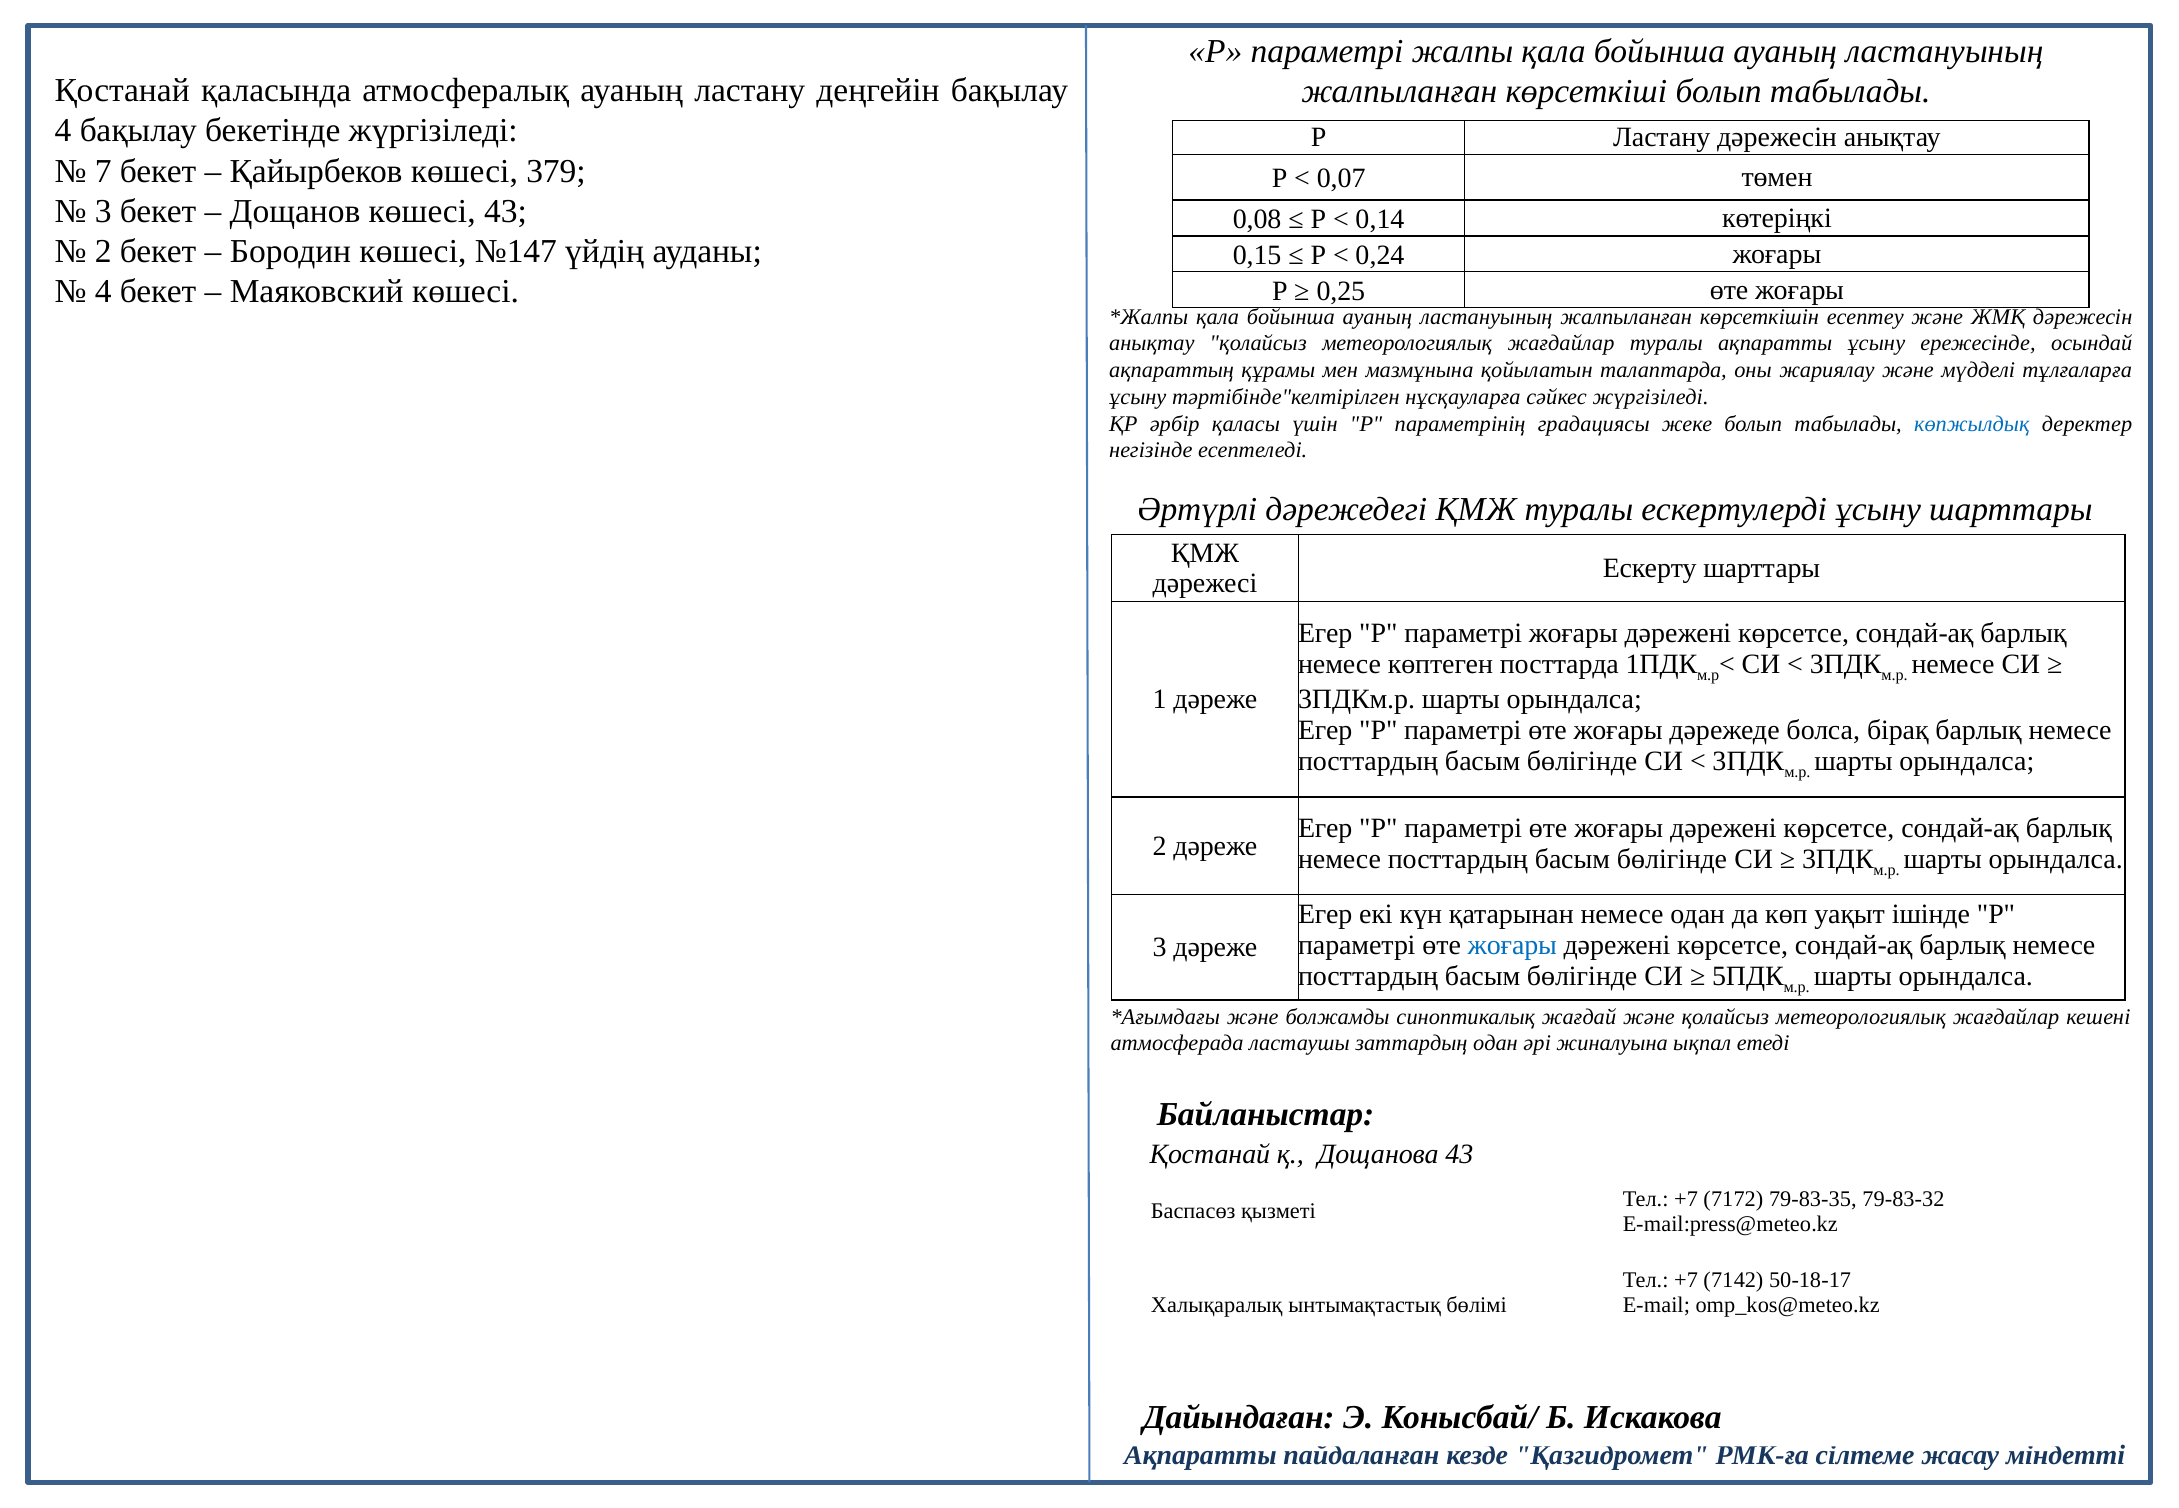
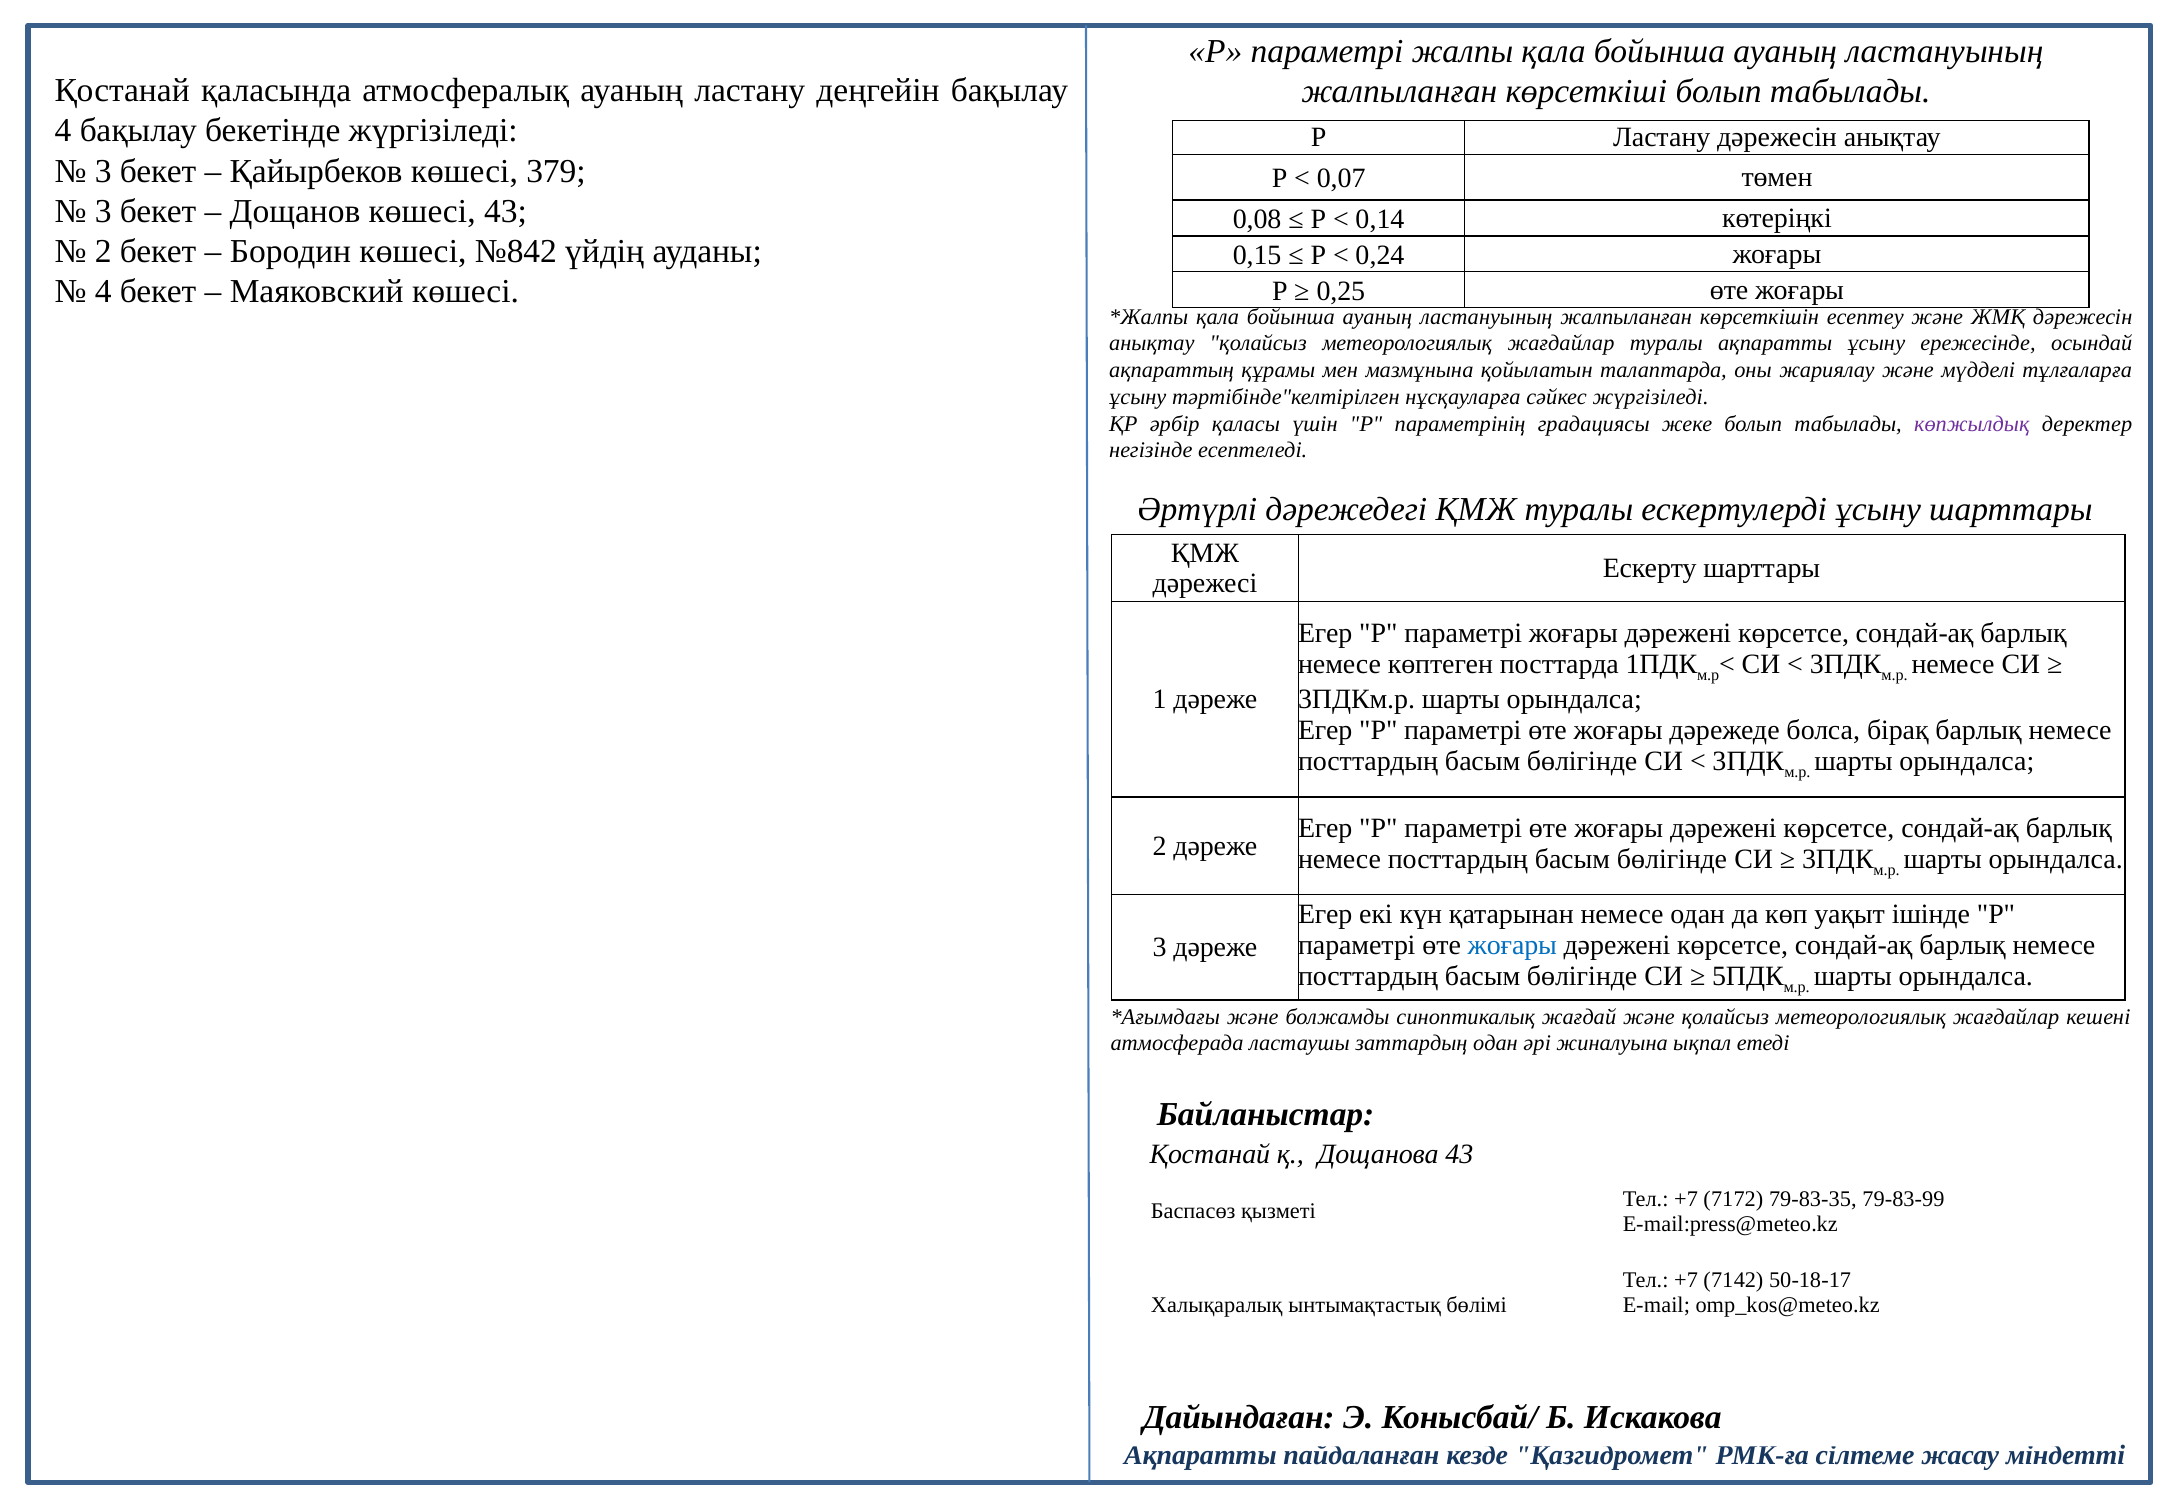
7: 7 -> 3 (103, 171)
№147: №147 -> №842 (516, 252)
көпжылдық colour: blue -> purple (1972, 424)
79-83-32: 79-83-32 -> 79-83-99 (1903, 1200)
